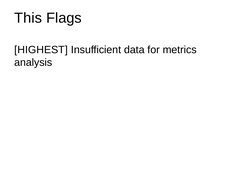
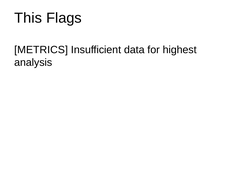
HIGHEST: HIGHEST -> METRICS (41, 50)
metrics: metrics -> highest (180, 50)
